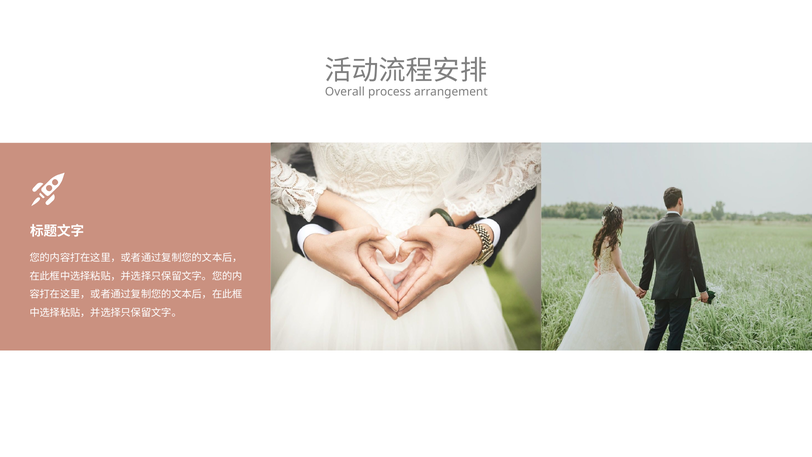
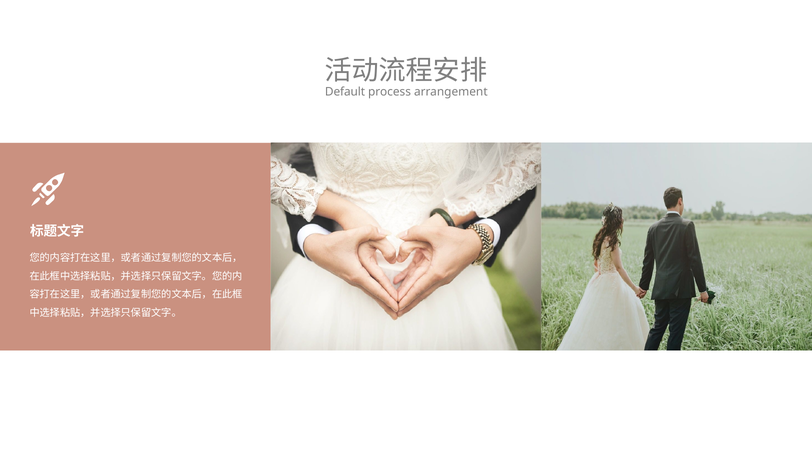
Overall: Overall -> Default (345, 92)
